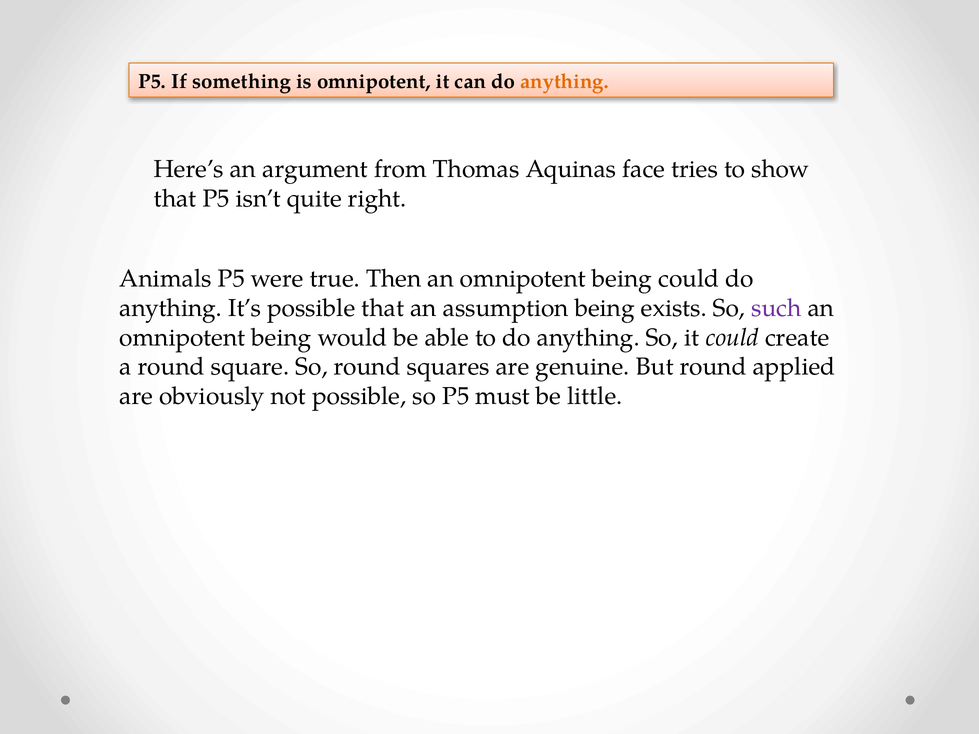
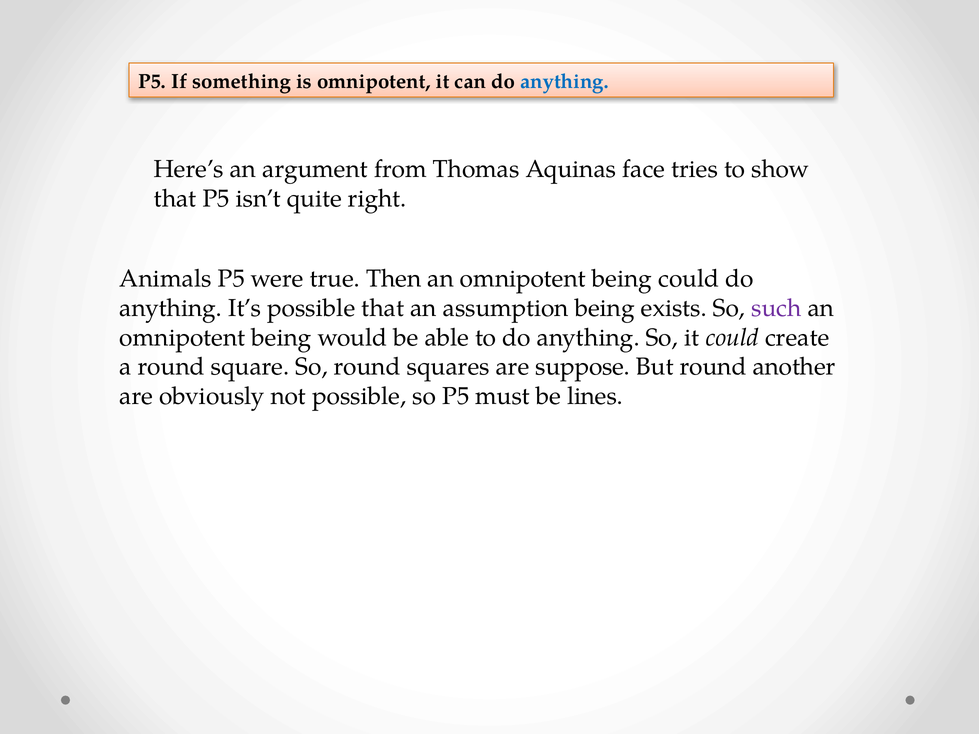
anything colour: orange -> blue (565, 81)
genuine: genuine -> suppose (583, 367)
applied: applied -> another (794, 367)
little: little -> lines (595, 396)
